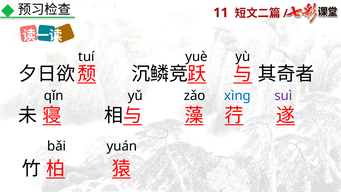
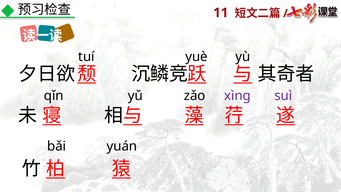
xìnɡ colour: blue -> purple (237, 96)
